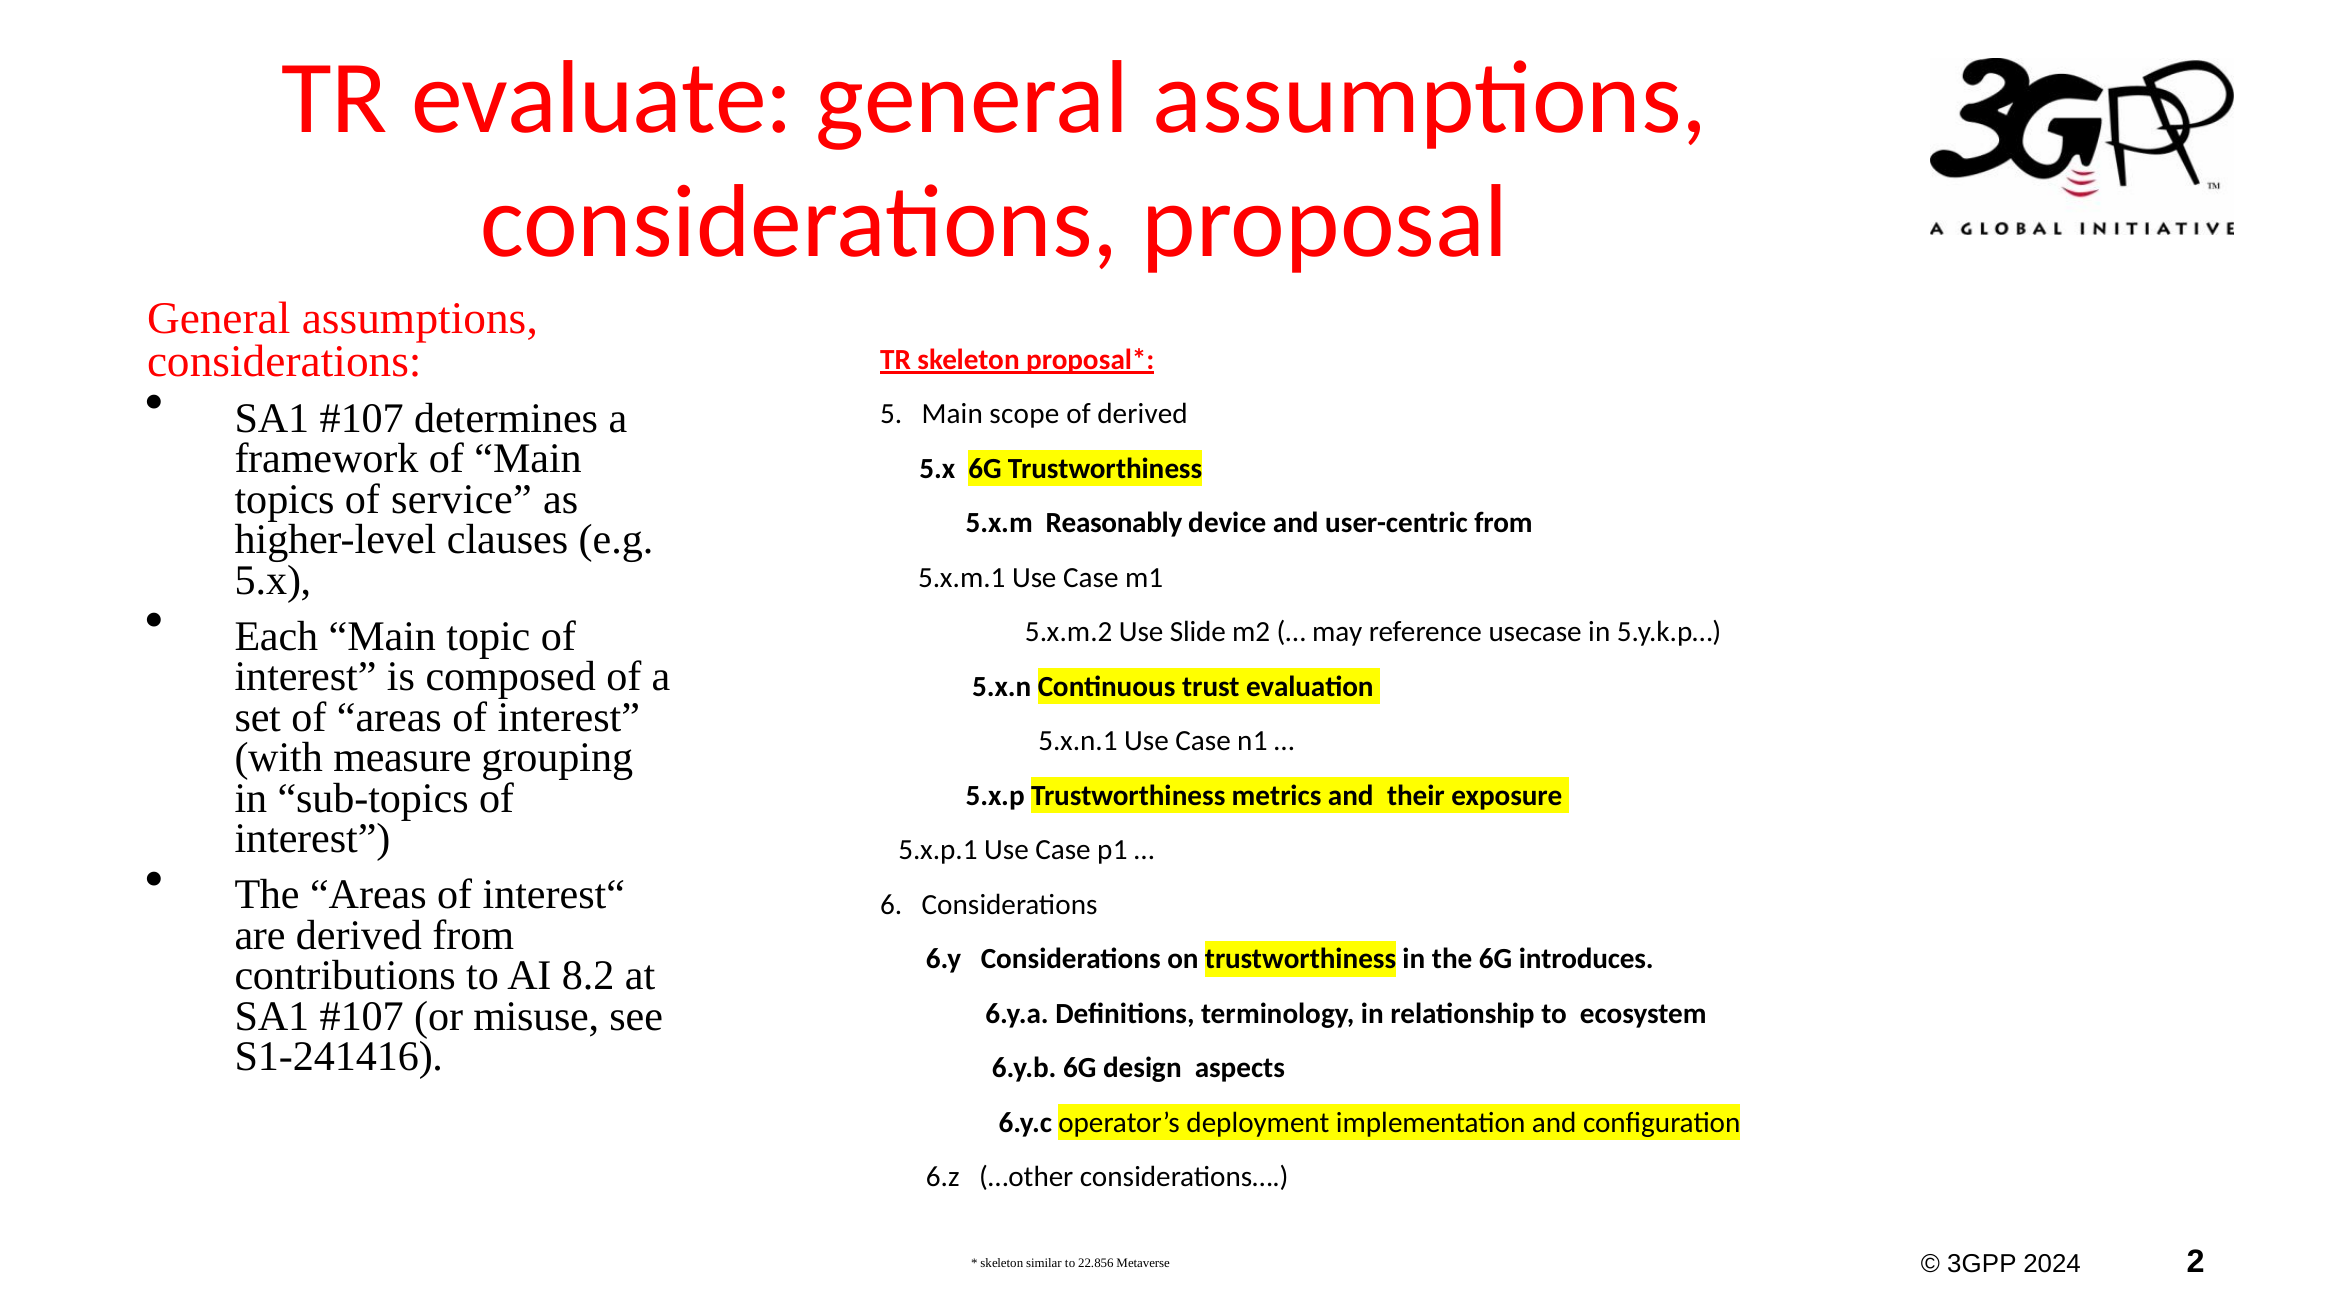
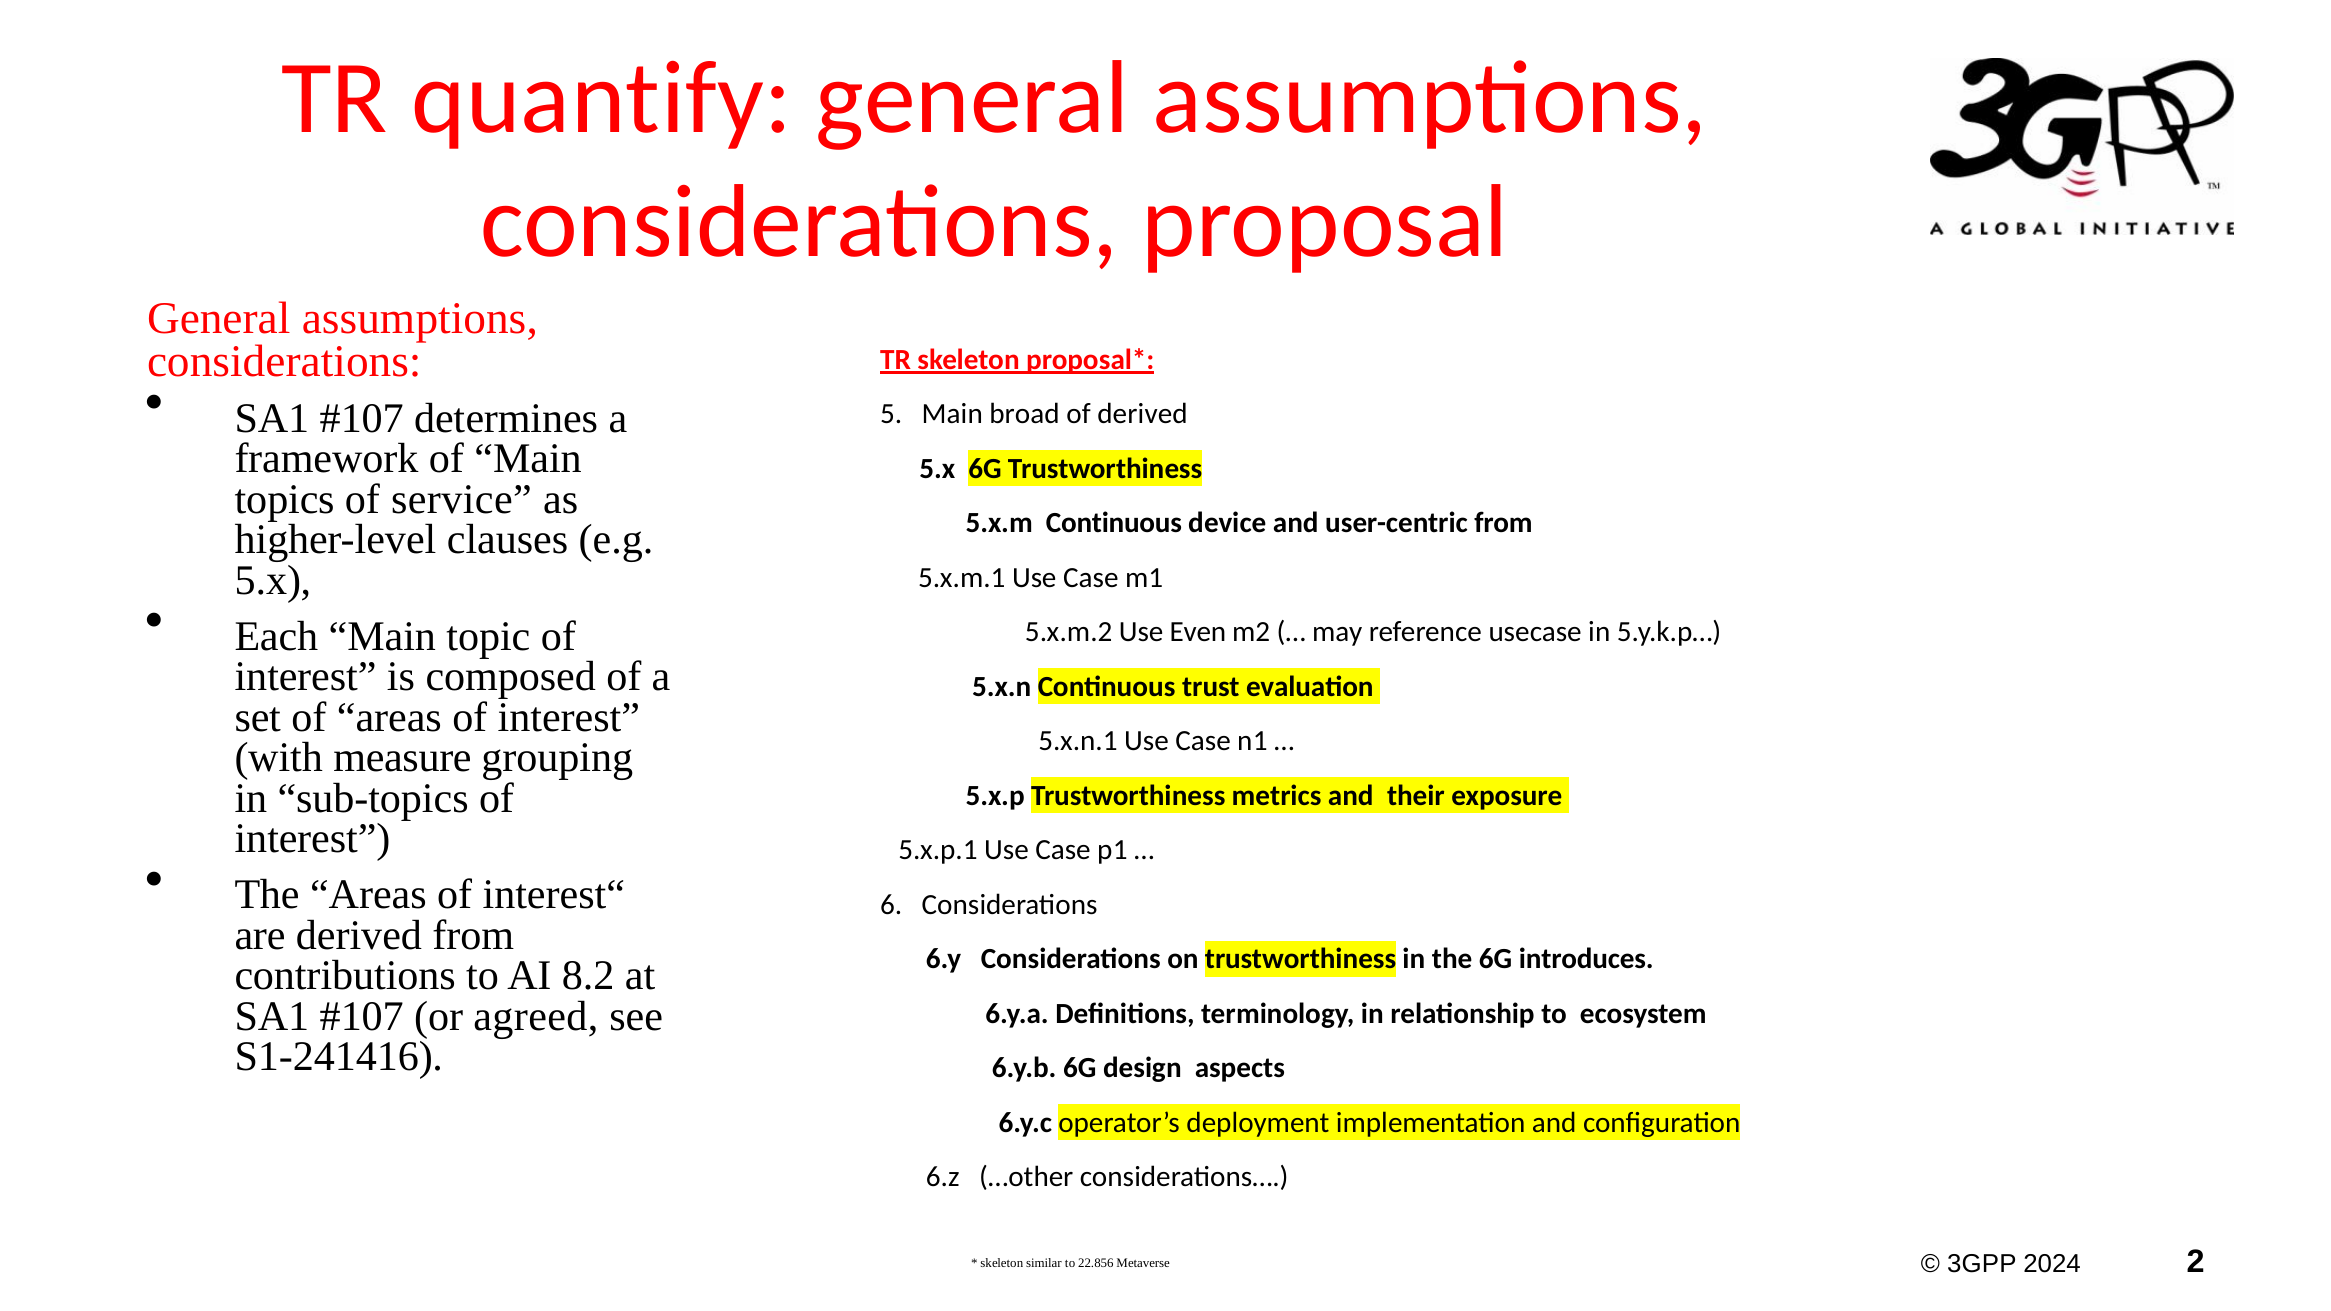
evaluate: evaluate -> quantify (602, 98)
scope: scope -> broad (1025, 414)
5.x.m Reasonably: Reasonably -> Continuous (1114, 523)
Slide: Slide -> Even (1198, 632)
misuse: misuse -> agreed (536, 1016)
